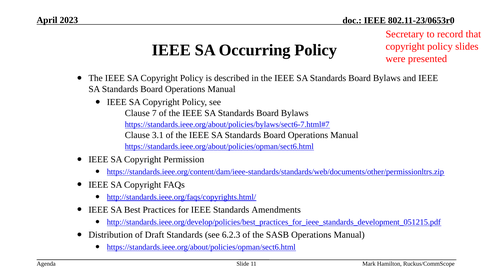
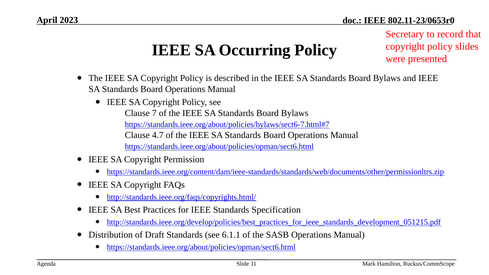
3.1: 3.1 -> 4.7 (158, 135)
Amendments: Amendments -> Specification (276, 210)
6.2.3: 6.2.3 -> 6.1.1 (231, 235)
